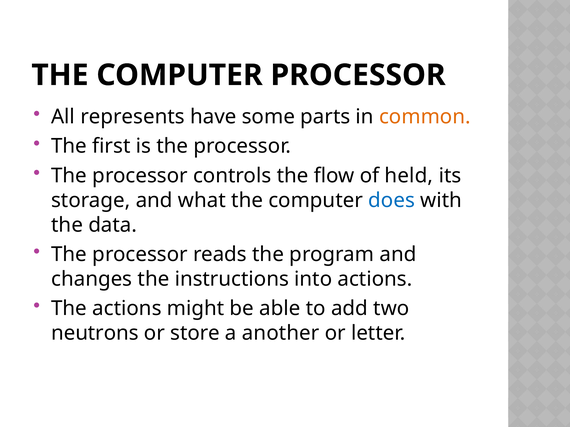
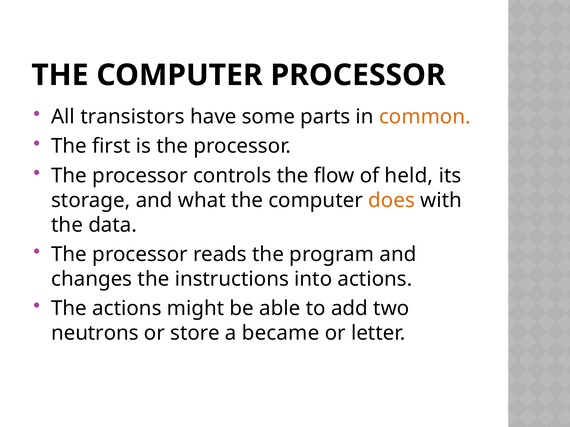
represents: represents -> transistors (133, 117)
does colour: blue -> orange (392, 200)
another: another -> became (281, 333)
